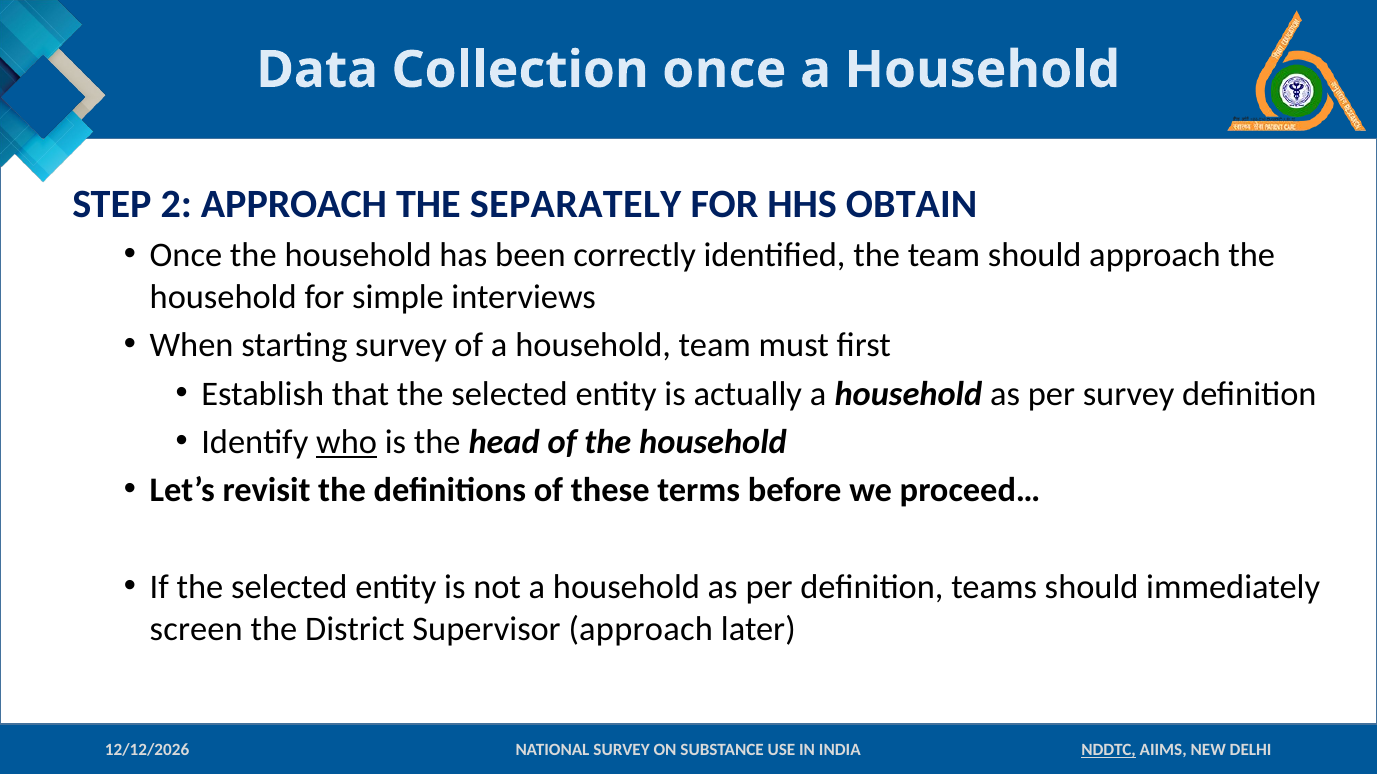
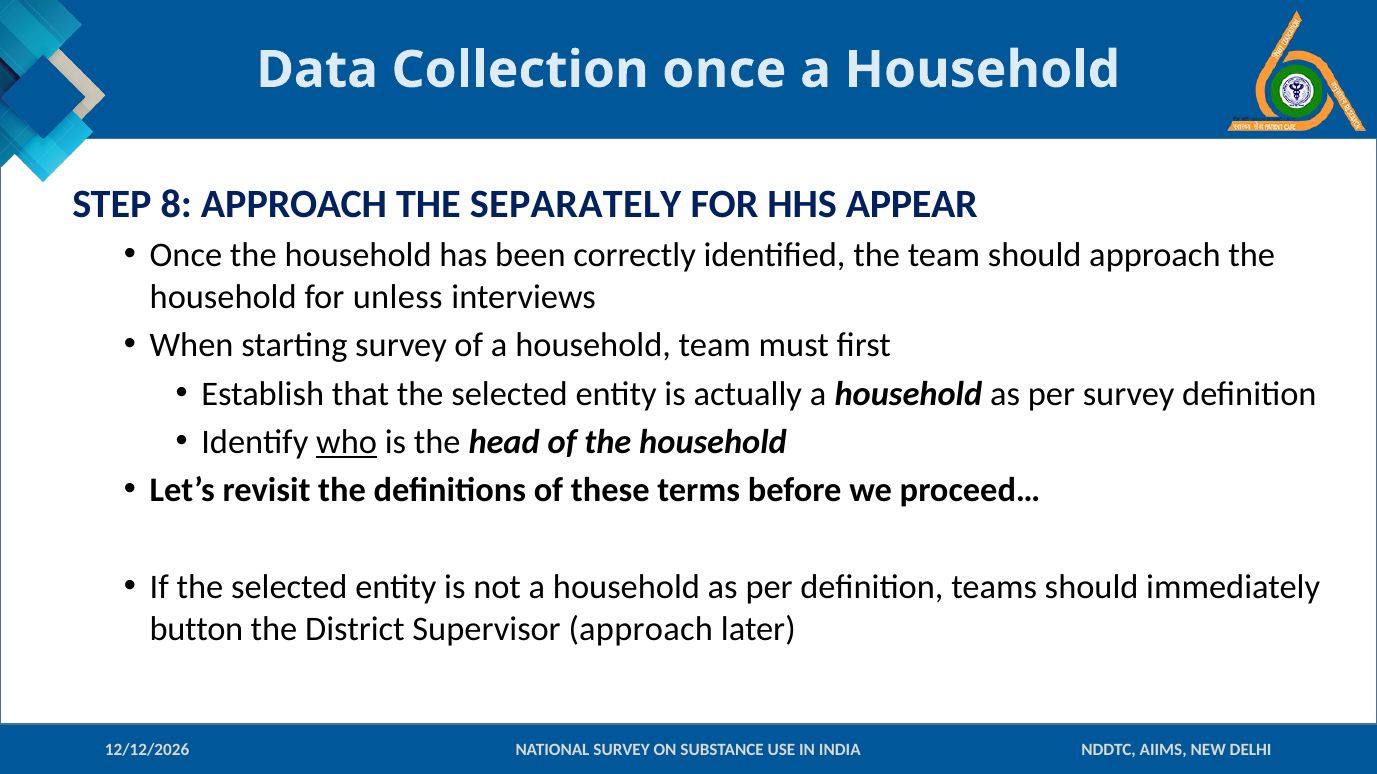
2: 2 -> 8 (176, 204)
OBTAIN: OBTAIN -> APPEAR (912, 204)
simple: simple -> unless (398, 297)
screen: screen -> button (196, 629)
NDDTC underline: present -> none (1109, 750)
